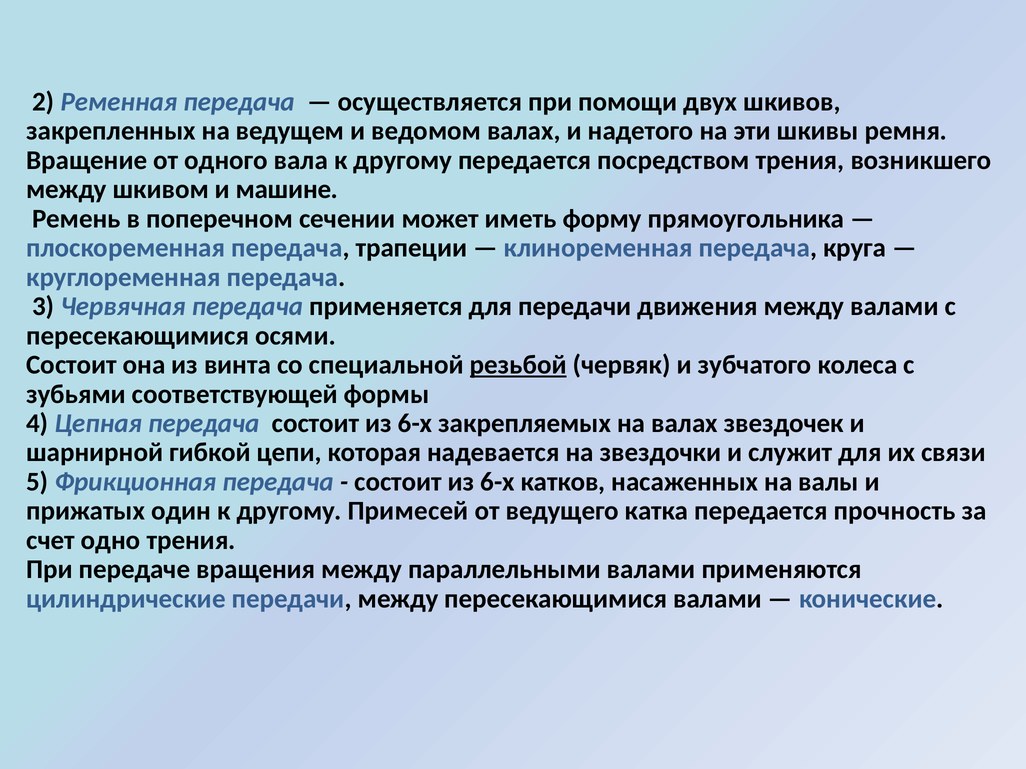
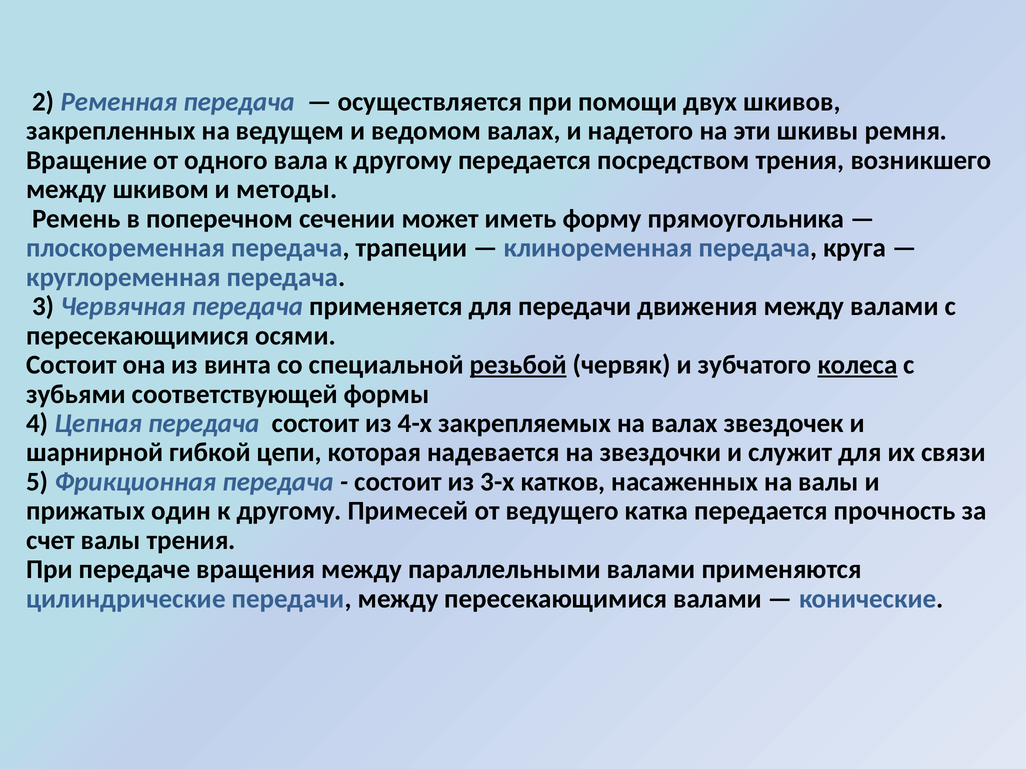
машине: машине -> методы (287, 190)
колеса underline: none -> present (858, 365)
передача состоит из 6-х: 6-х -> 4-х (415, 424)
6-х: 6-х -> 3-х (498, 482)
счет одно: одно -> валы (111, 541)
